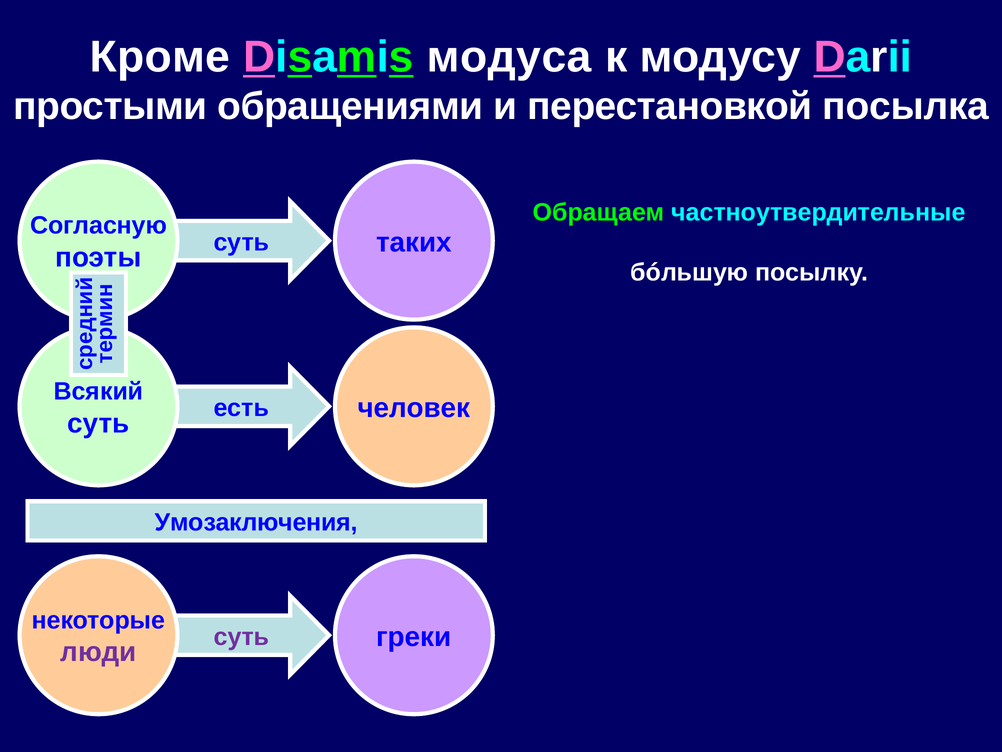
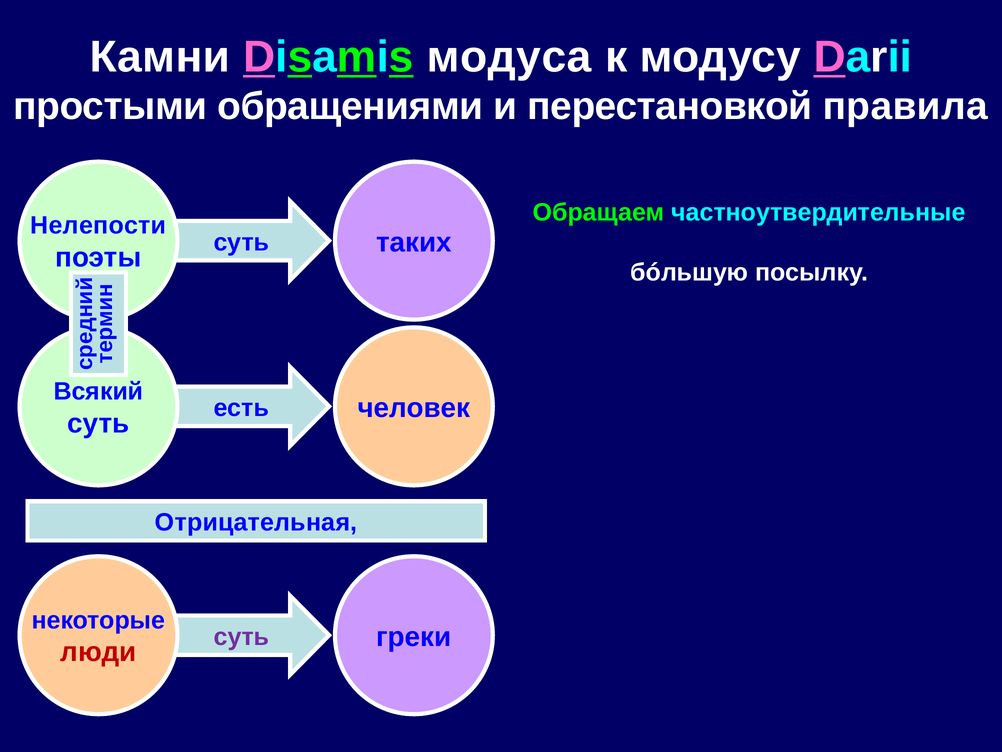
Кроме: Кроме -> Камни (160, 57)
посылка: посылка -> правила (905, 107)
Согласную: Согласную -> Нелепости (98, 226)
Умозаключения: Умозаключения -> Отрицательная (256, 522)
люди colour: purple -> red (98, 652)
